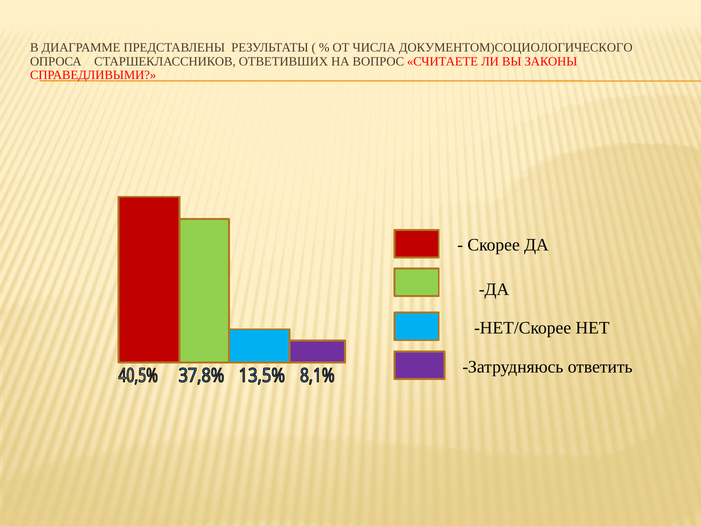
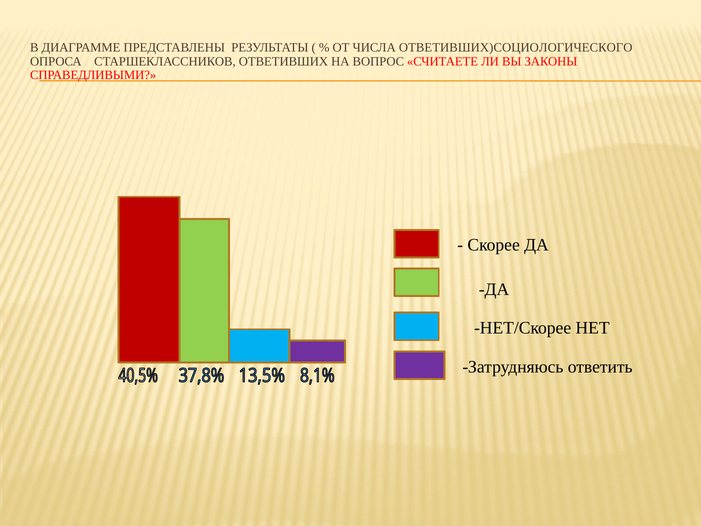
ДОКУМЕНТОМ)СОЦИОЛОГИЧЕСКОГО: ДОКУМЕНТОМ)СОЦИОЛОГИЧЕСКОГО -> ОТВЕТИВШИХ)СОЦИОЛОГИЧЕСКОГО (516, 48)
